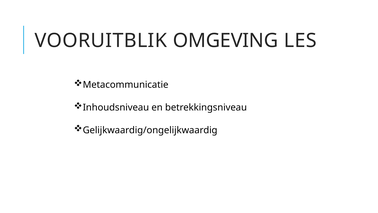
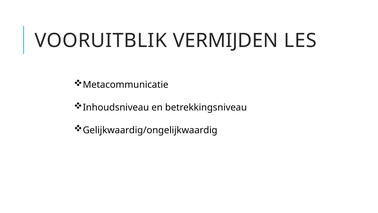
OMGEVING: OMGEVING -> VERMIJDEN (225, 41)
